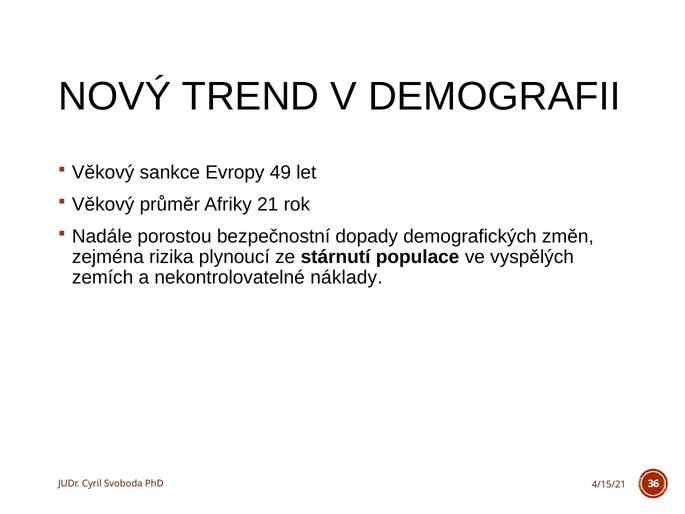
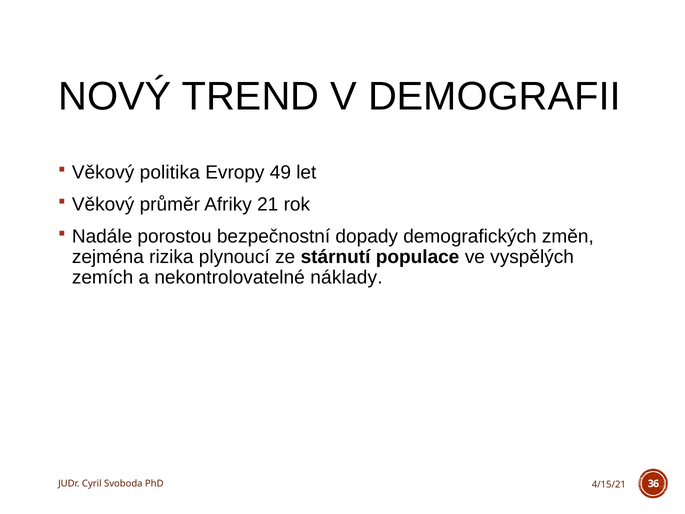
sankce: sankce -> politika (170, 173)
